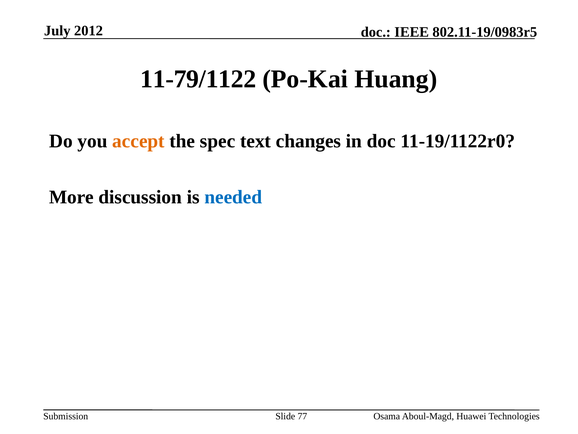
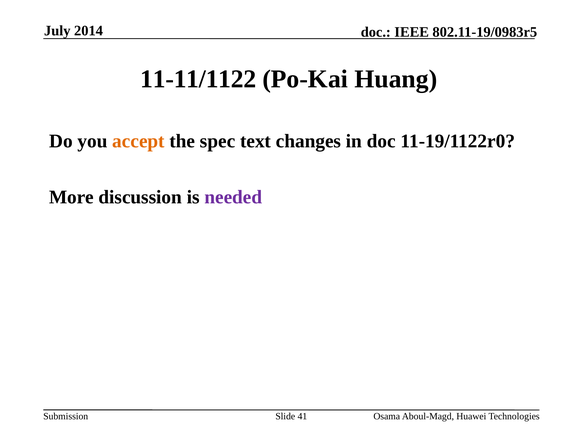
2012: 2012 -> 2014 (89, 31)
11-79/1122: 11-79/1122 -> 11-11/1122 (198, 79)
needed colour: blue -> purple (233, 197)
77: 77 -> 41 (302, 416)
